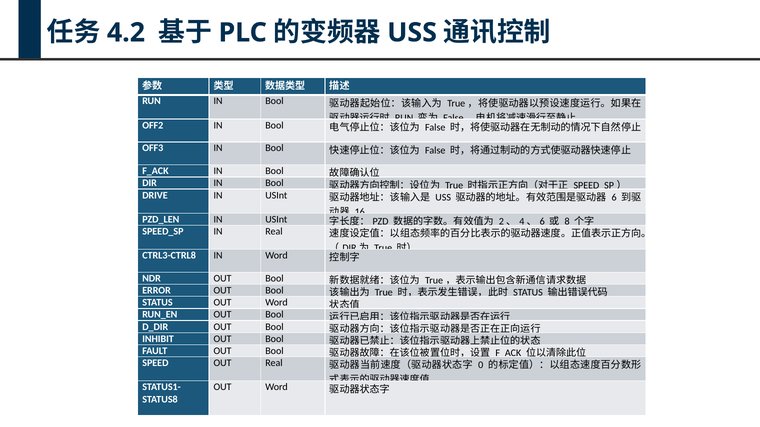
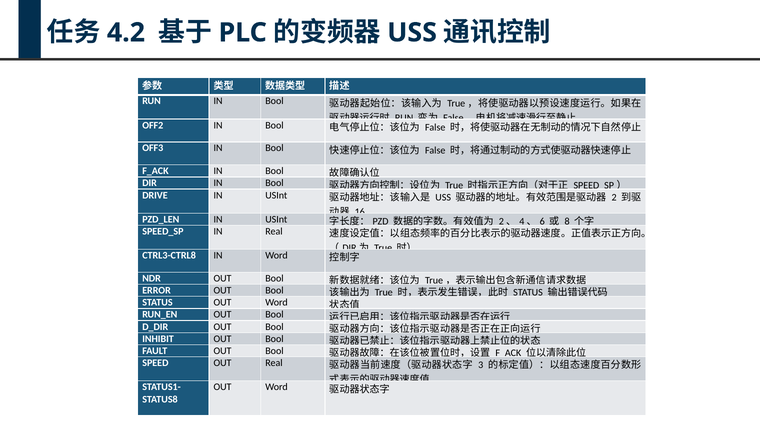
6: 6 -> 2 (614, 198)
0: 0 -> 3 (481, 365)
